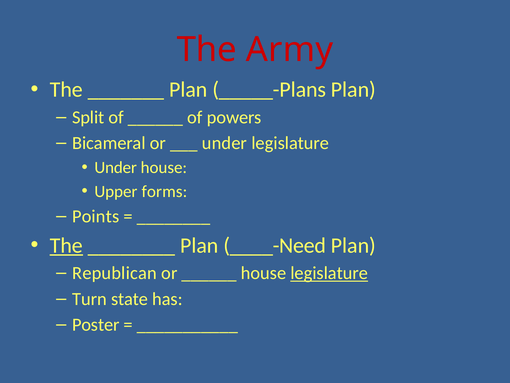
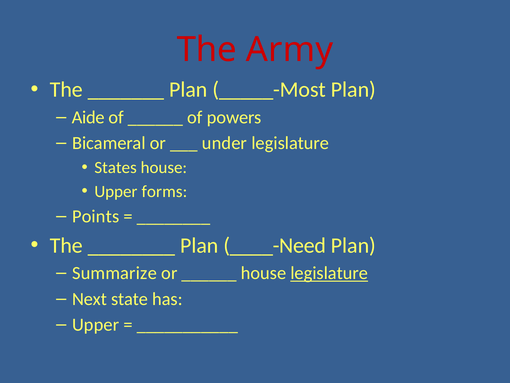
_____-Plans: _____-Plans -> _____-Most (269, 90)
Split: Split -> Aide (88, 117)
Under: Under -> States (116, 167)
The underline: present -> none (66, 245)
Republican: Republican -> Summarize (114, 273)
Turn: Turn -> Next (90, 299)
Poster: Poster -> Upper (96, 324)
